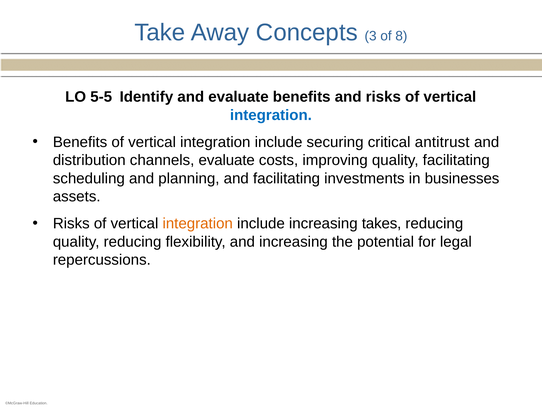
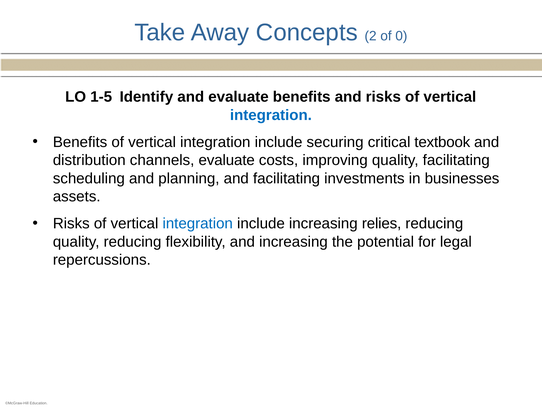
3: 3 -> 2 (371, 36)
8: 8 -> 0 (401, 36)
5-5: 5-5 -> 1-5 (101, 97)
antitrust: antitrust -> textbook (442, 142)
integration colour: orange -> blue (198, 223)
takes: takes -> relies (382, 223)
